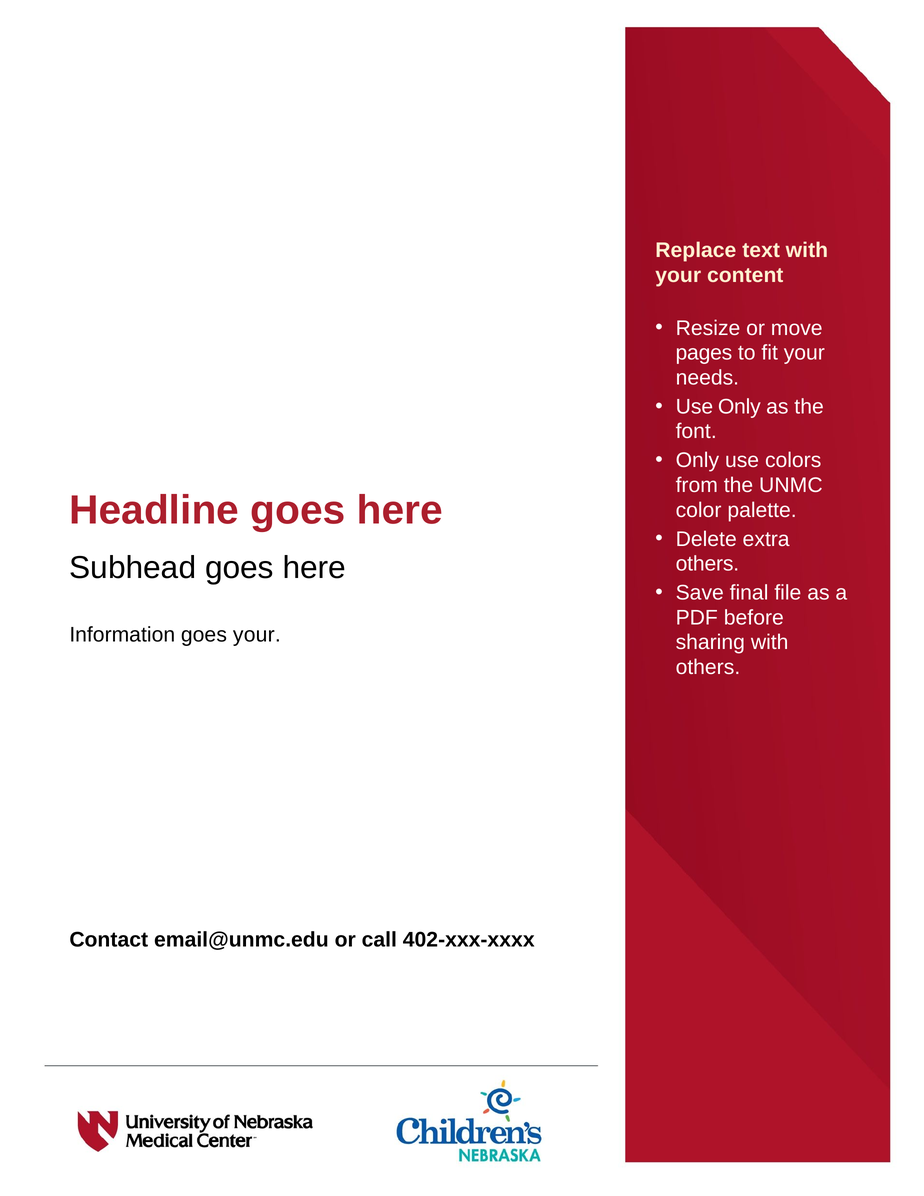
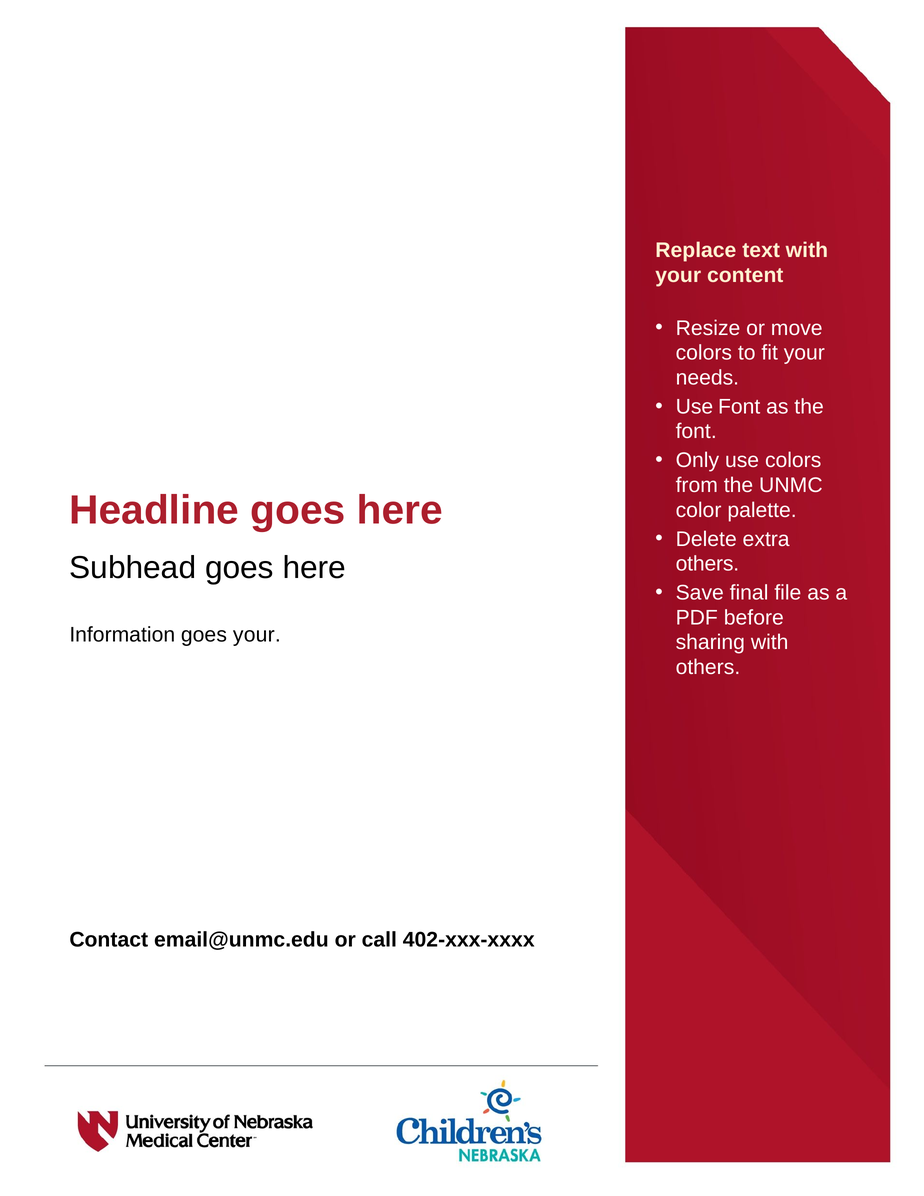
pages: pages -> colors (704, 353)
Use Only: Only -> Font (739, 407)
